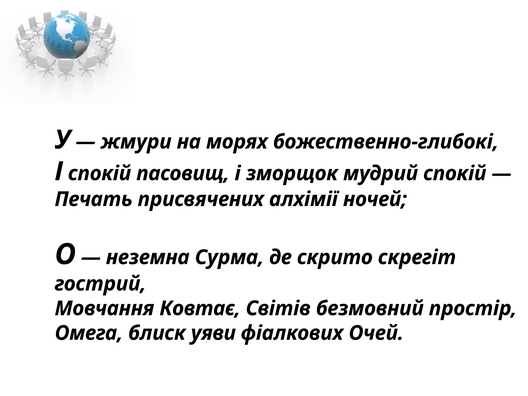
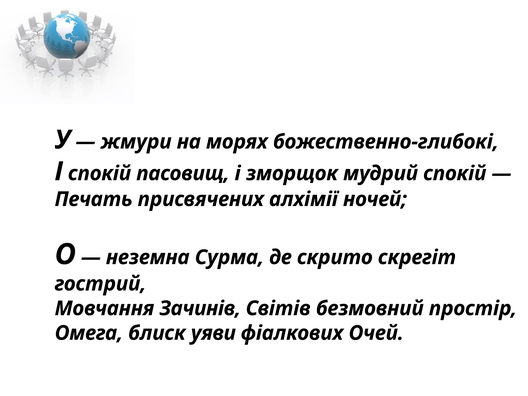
Ковтає: Ковтає -> Зачинів (200, 308)
